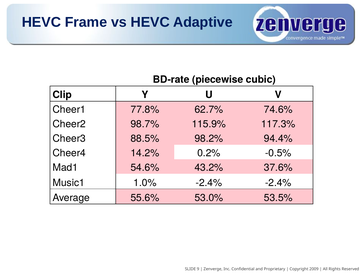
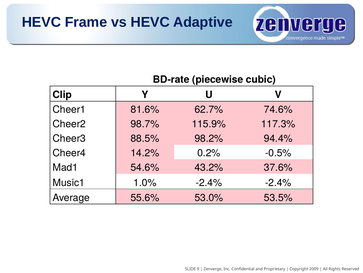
77.8%: 77.8% -> 81.6% (145, 109)
